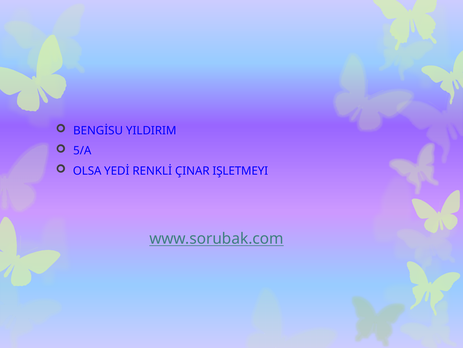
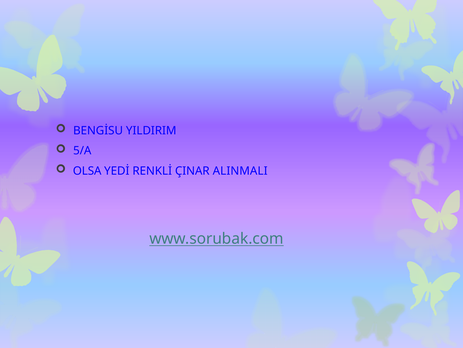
IŞLETMEYI: IŞLETMEYI -> ALINMALI (240, 171)
